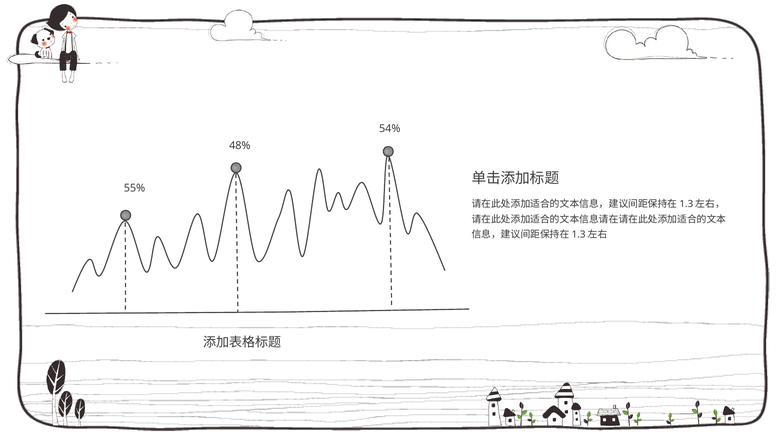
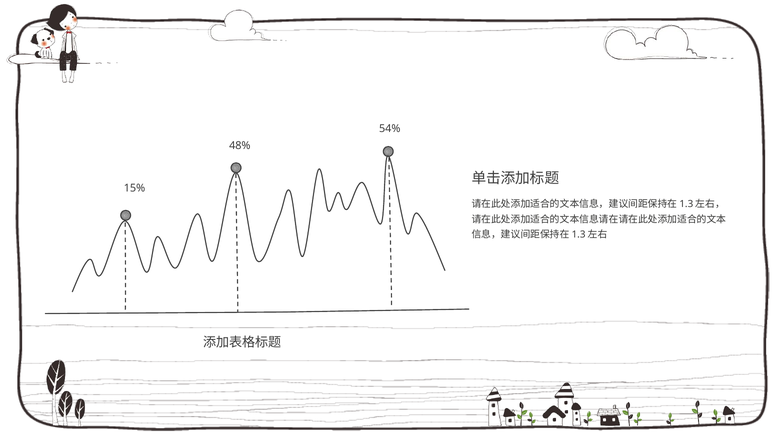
55%: 55% -> 15% (135, 189)
